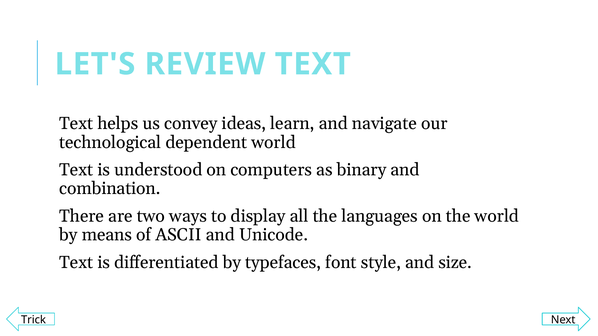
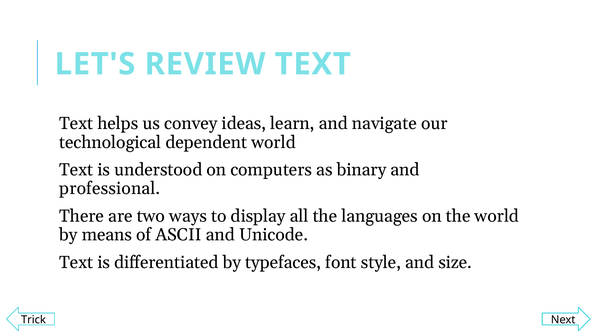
combination: combination -> professional (110, 189)
